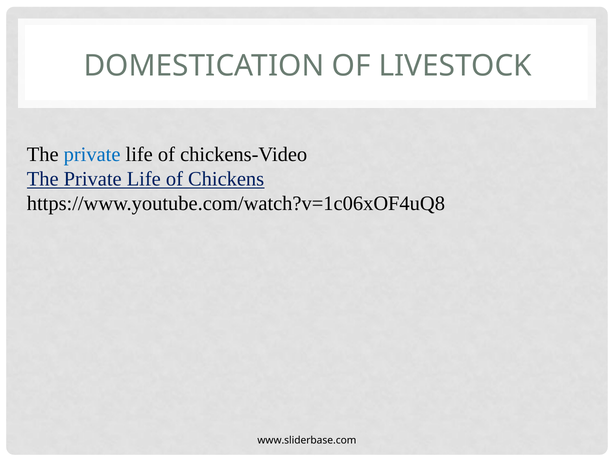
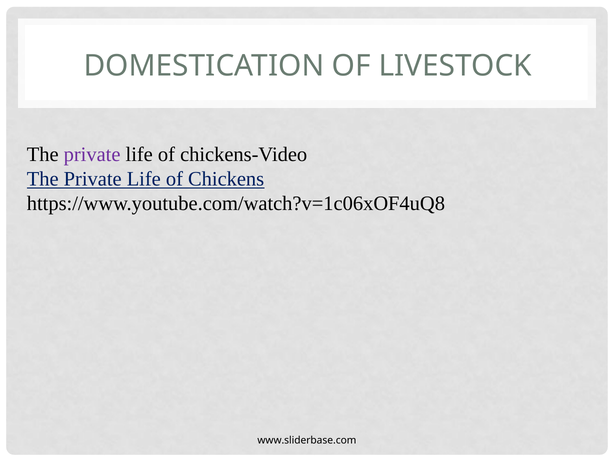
private colour: blue -> purple (92, 154)
